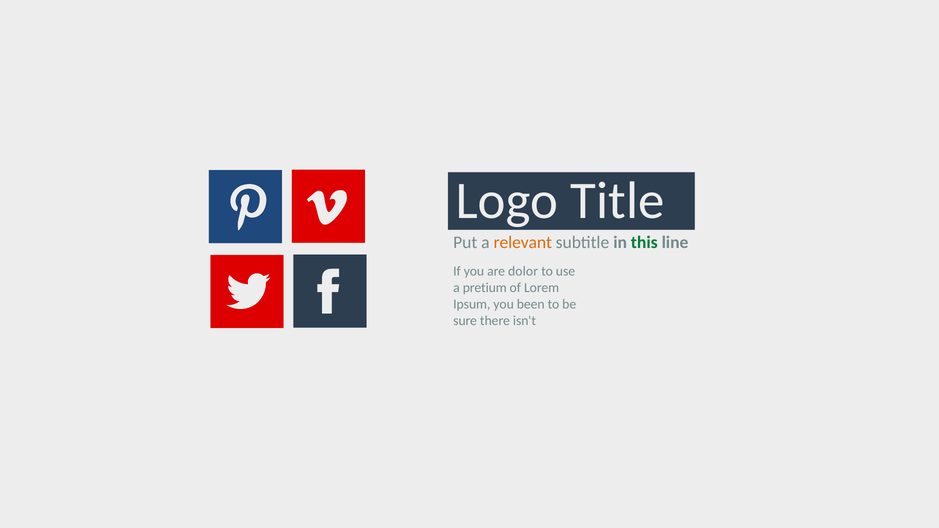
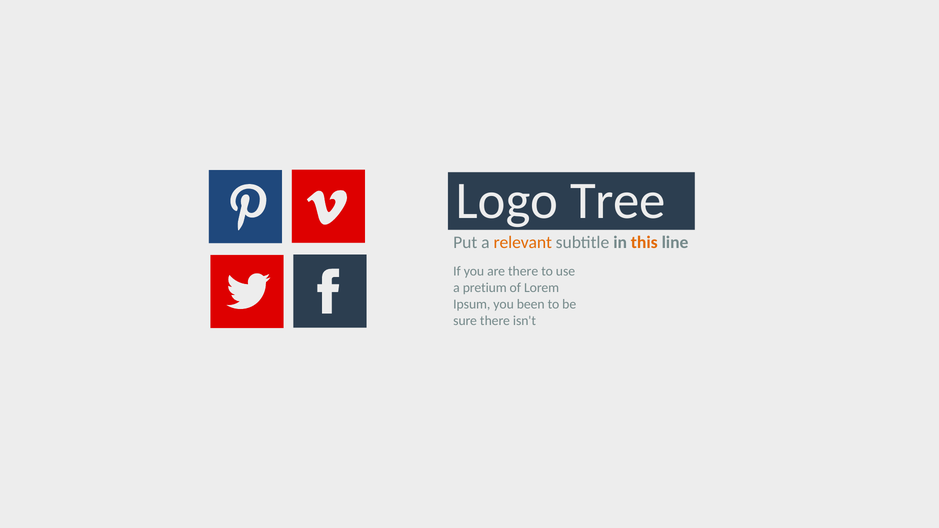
Title: Title -> Tree (618, 201)
this colour: green -> orange (644, 243)
are dolor: dolor -> there (523, 272)
